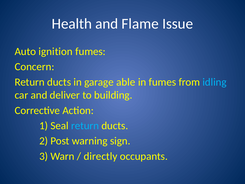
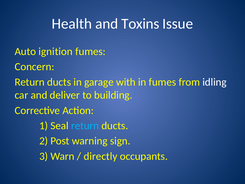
Flame: Flame -> Toxins (140, 24)
able: able -> with (126, 82)
idling colour: light blue -> white (215, 82)
